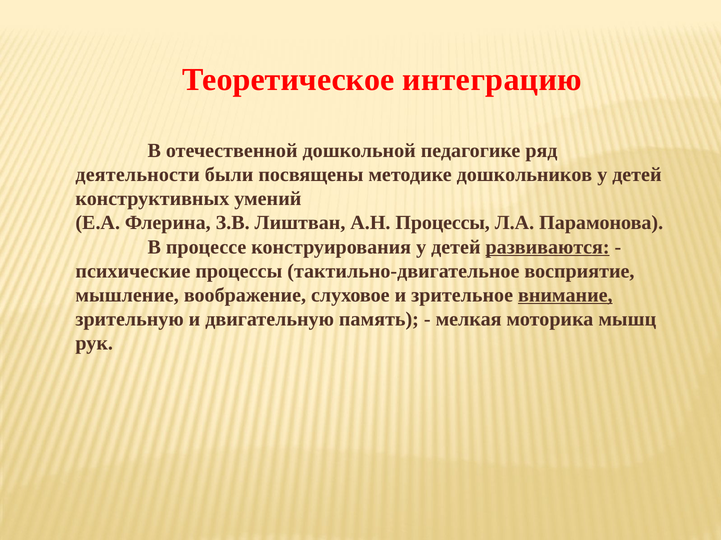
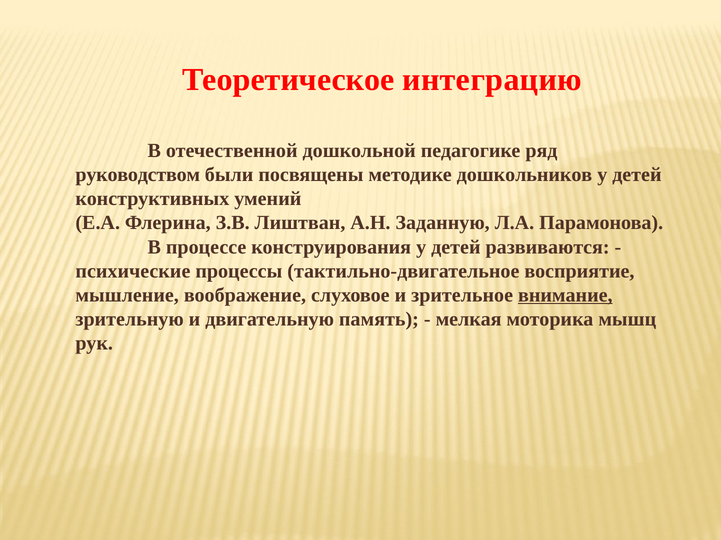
деятельности: деятельности -> руководством (138, 175)
А.Н Процессы: Процессы -> Заданную (443, 223)
развиваются underline: present -> none (548, 247)
